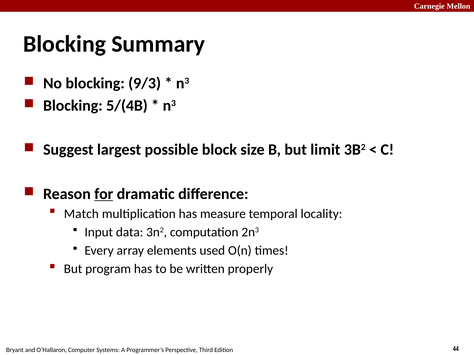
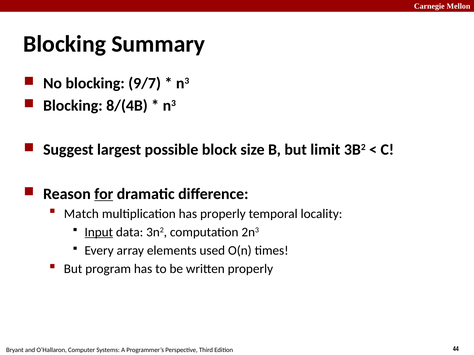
9/3: 9/3 -> 9/7 (145, 84)
5/(4B: 5/(4B -> 8/(4B (127, 106)
has measure: measure -> properly (223, 214)
Input underline: none -> present (99, 232)
